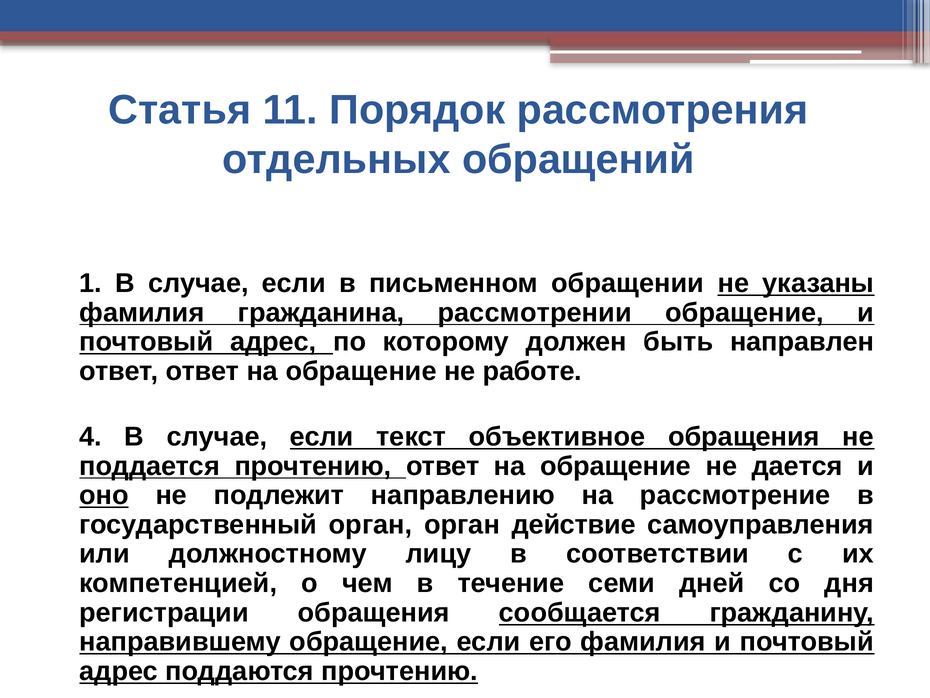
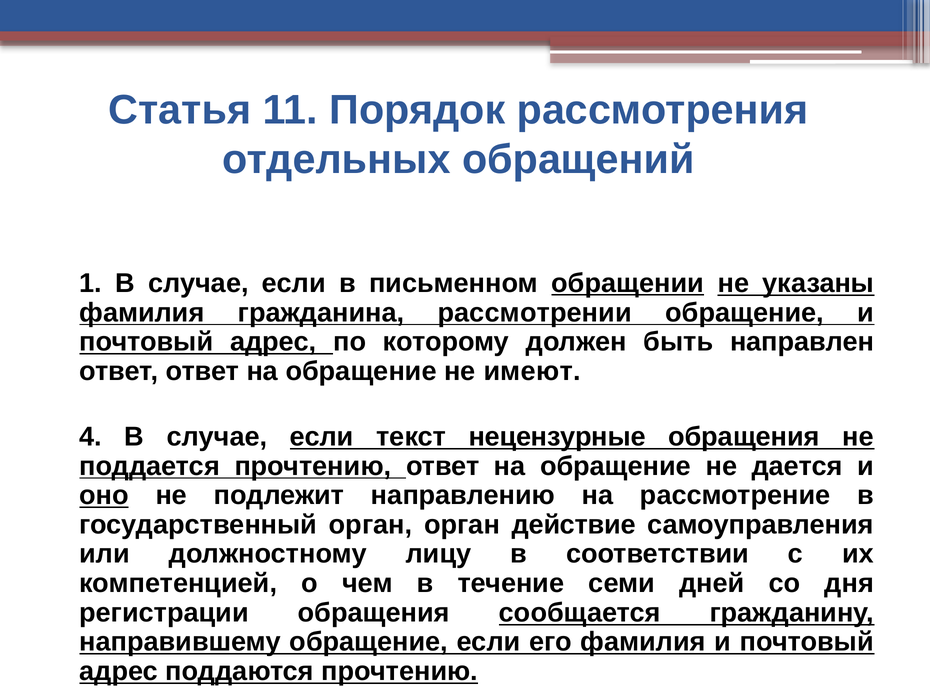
обращении underline: none -> present (628, 283)
работе: работе -> имеют (532, 371)
объективное: объективное -> нецензурные (557, 436)
